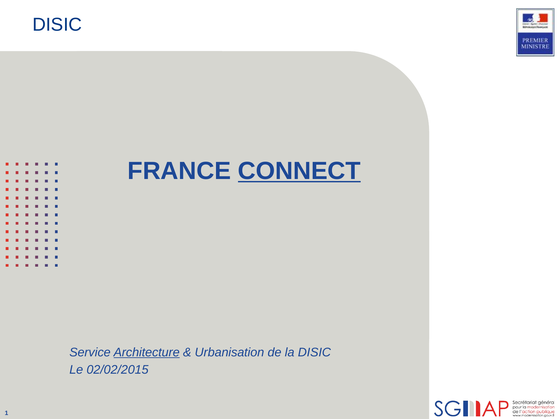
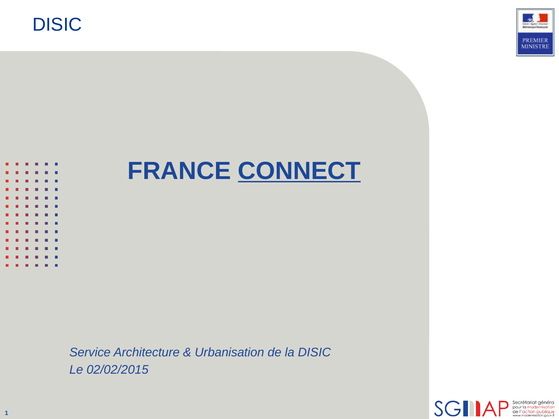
Architecture underline: present -> none (147, 353)
